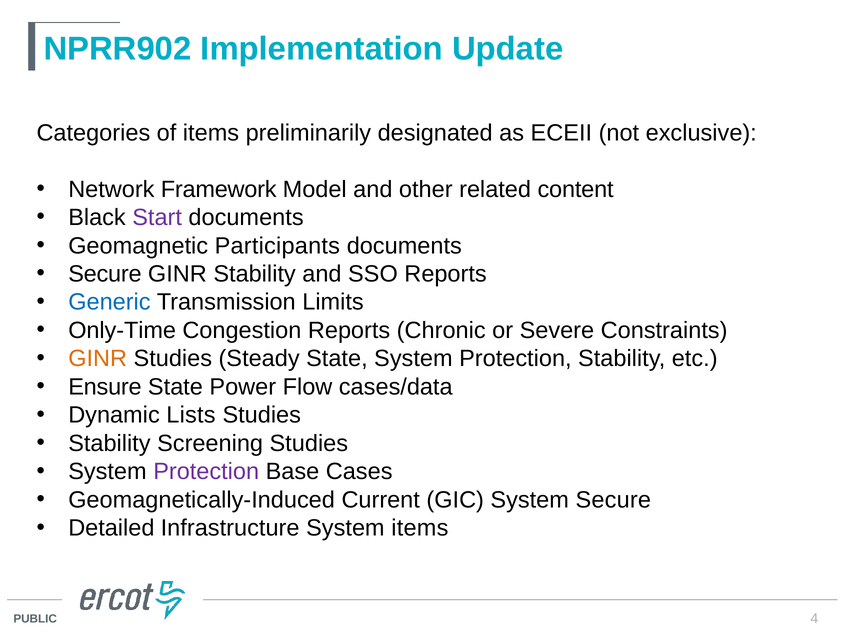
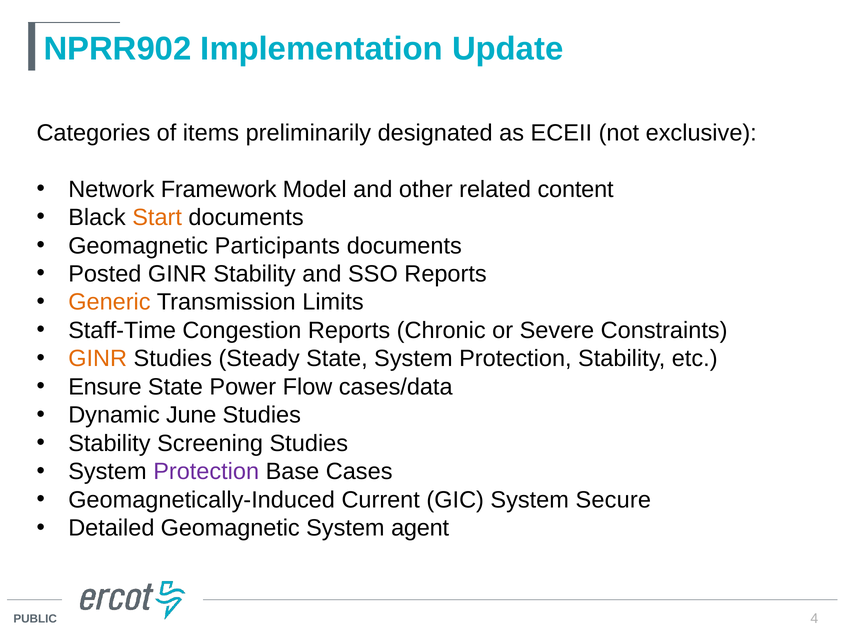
Start colour: purple -> orange (157, 217)
Secure: Secure -> Posted (105, 274)
Generic colour: blue -> orange (109, 302)
Only-Time: Only-Time -> Staff-Time (122, 330)
Lists: Lists -> June (191, 415)
Detailed Infrastructure: Infrastructure -> Geomagnetic (230, 528)
System items: items -> agent (420, 528)
